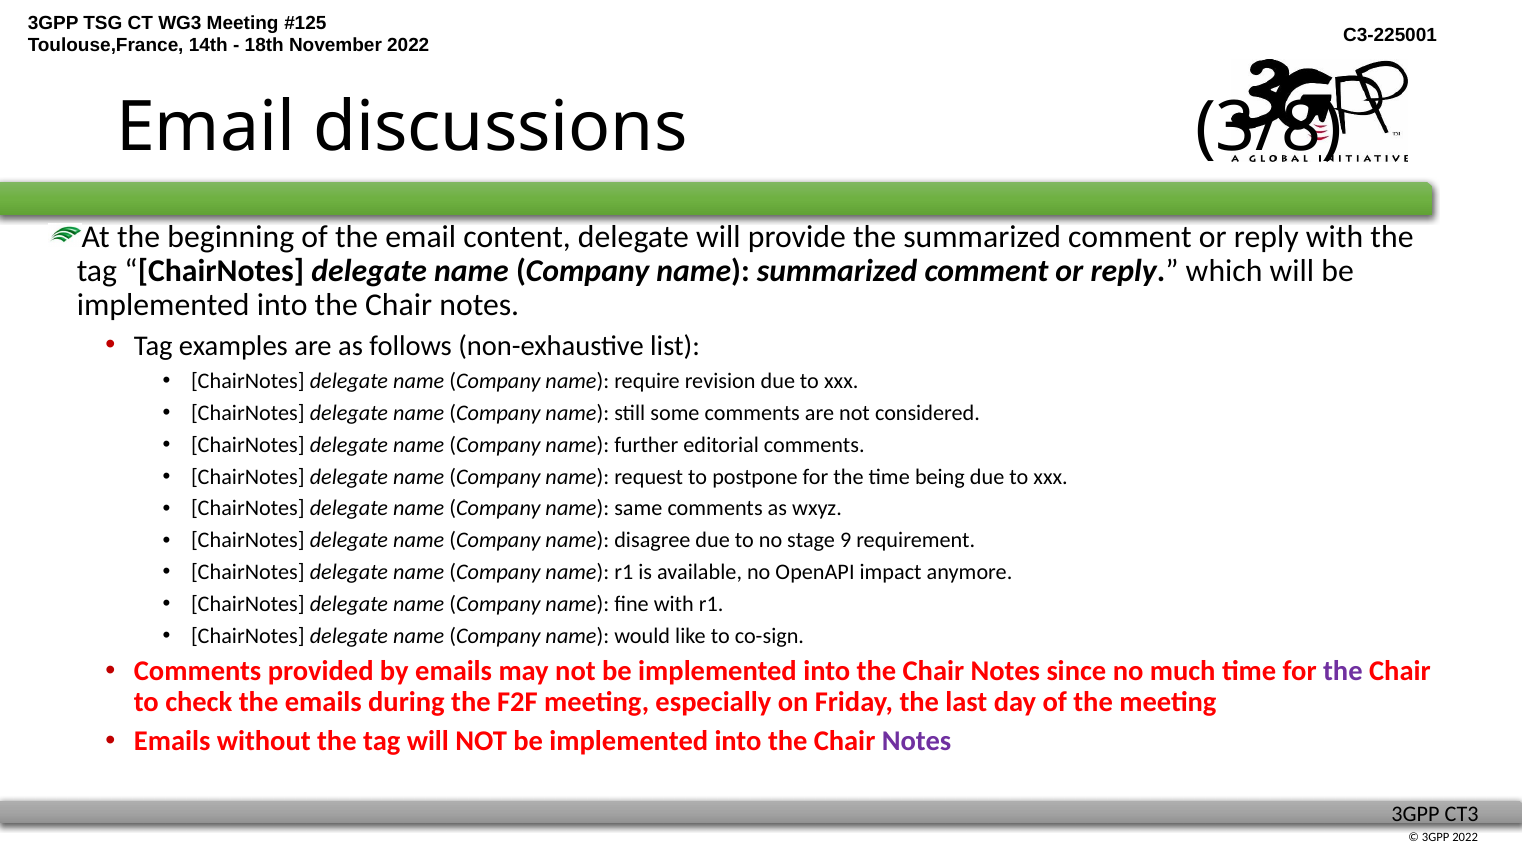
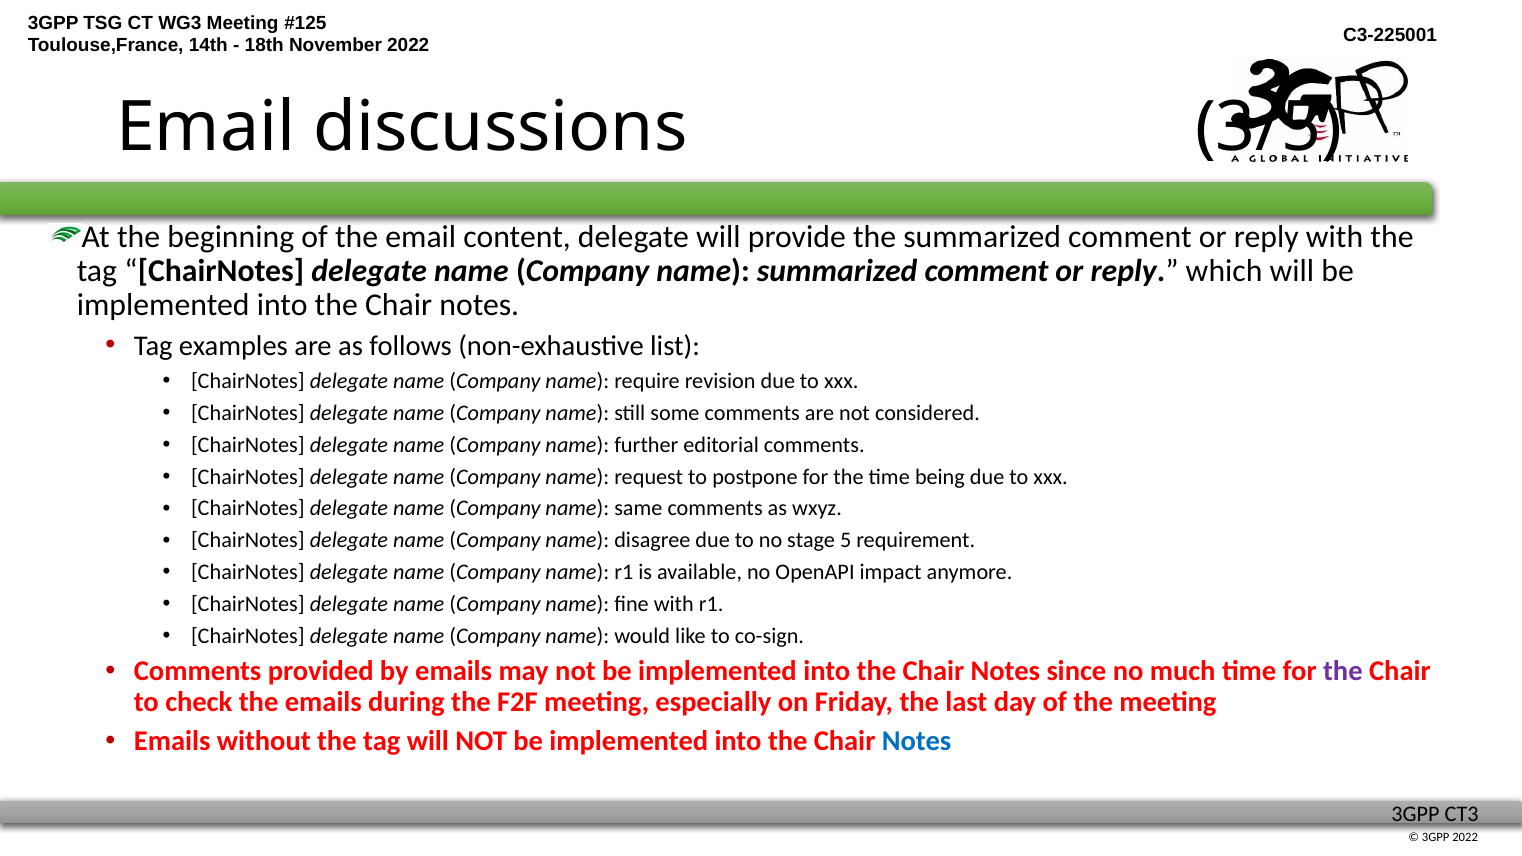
3/8: 3/8 -> 3/5 (1269, 128)
9: 9 -> 5 (846, 541)
Notes colour: purple -> blue (917, 741)
